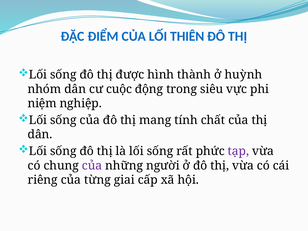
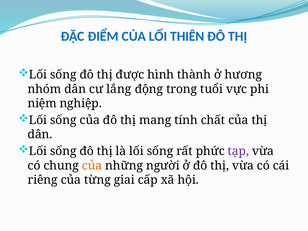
huỳnh: huỳnh -> hương (243, 75)
cuộc: cuộc -> lắng (119, 89)
siêu: siêu -> tuổi (212, 89)
của colour: purple -> orange (92, 166)
